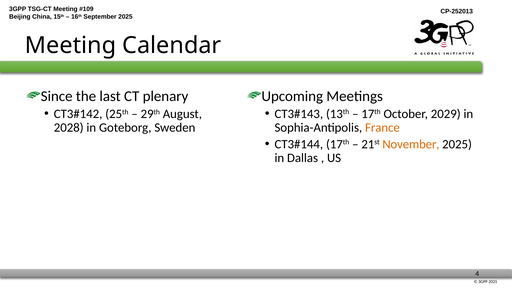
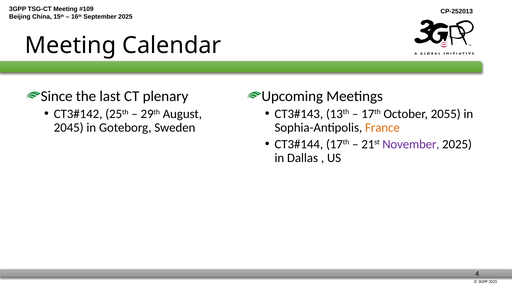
2029: 2029 -> 2055 (446, 114)
2028: 2028 -> 2045 (69, 128)
November colour: orange -> purple (411, 144)
